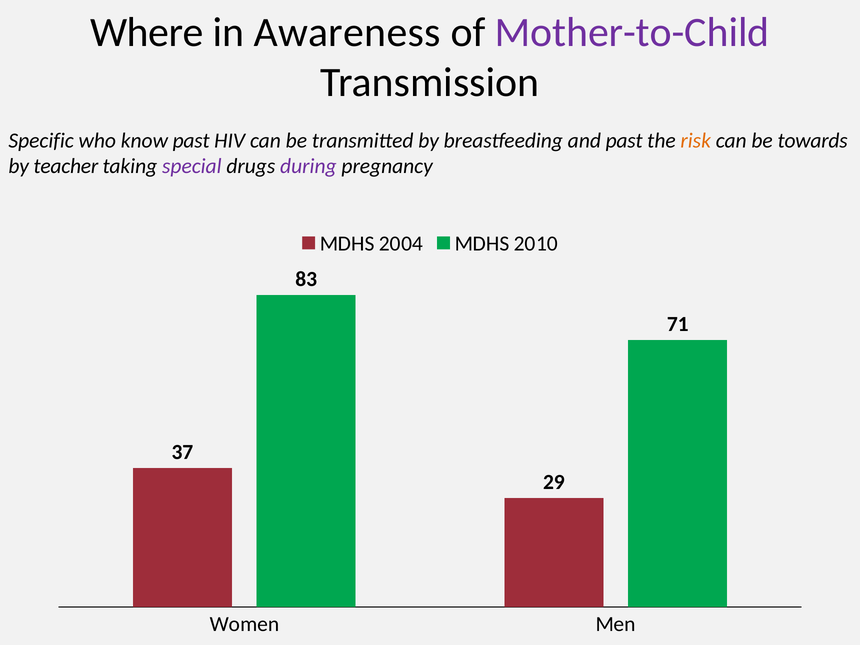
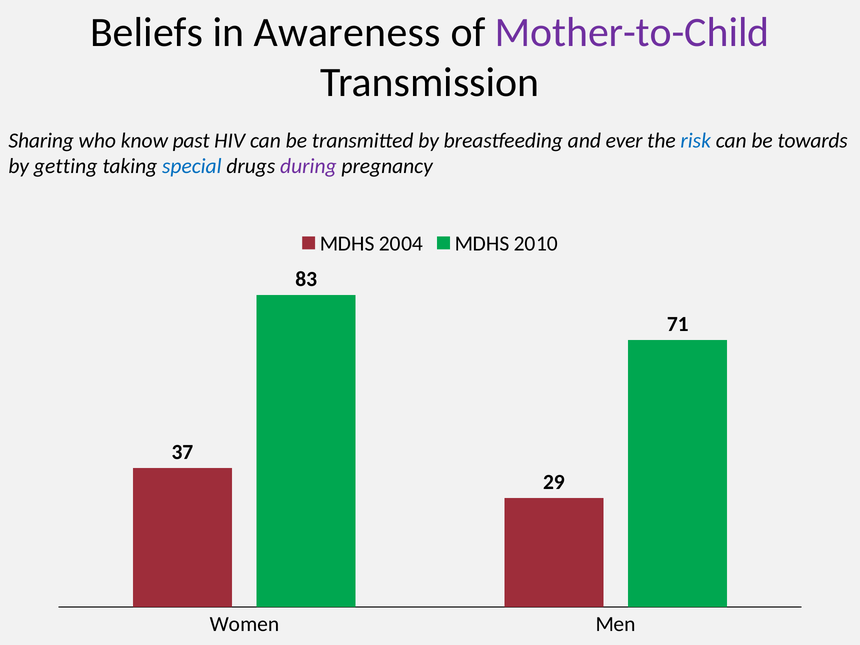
Where: Where -> Beliefs (147, 32)
Specific: Specific -> Sharing (41, 140)
and past: past -> ever (624, 140)
risk colour: orange -> blue (696, 140)
teacher: teacher -> getting (66, 166)
special colour: purple -> blue (192, 166)
